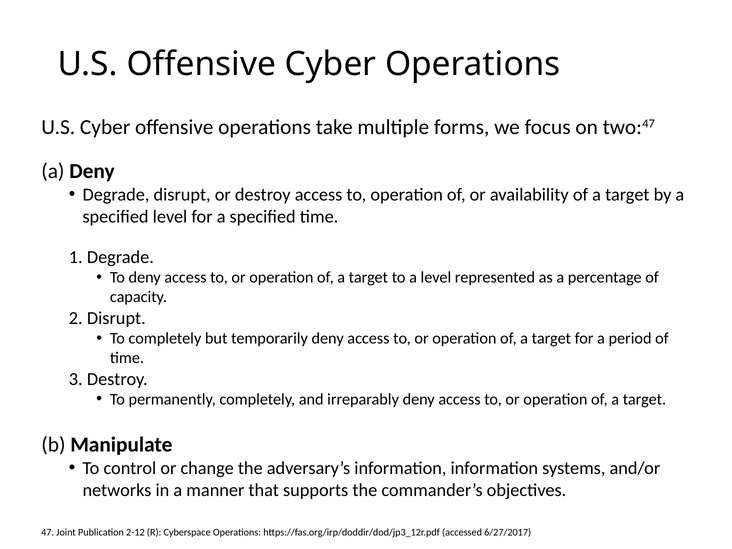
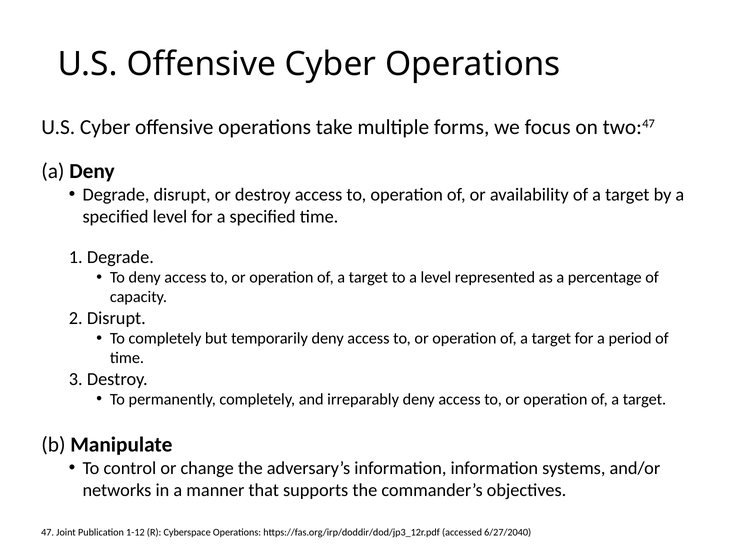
2-12: 2-12 -> 1-12 (135, 532)
6/27/2017: 6/27/2017 -> 6/27/2040 (508, 532)
